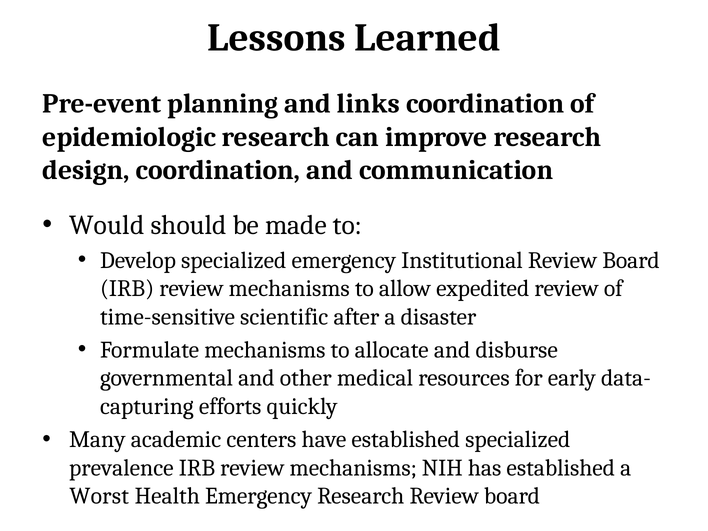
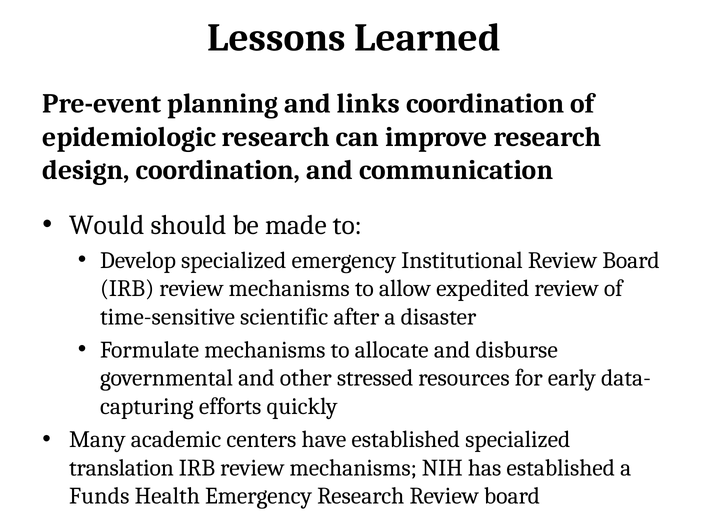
medical: medical -> stressed (375, 378)
prevalence: prevalence -> translation (121, 468)
Worst: Worst -> Funds (99, 496)
